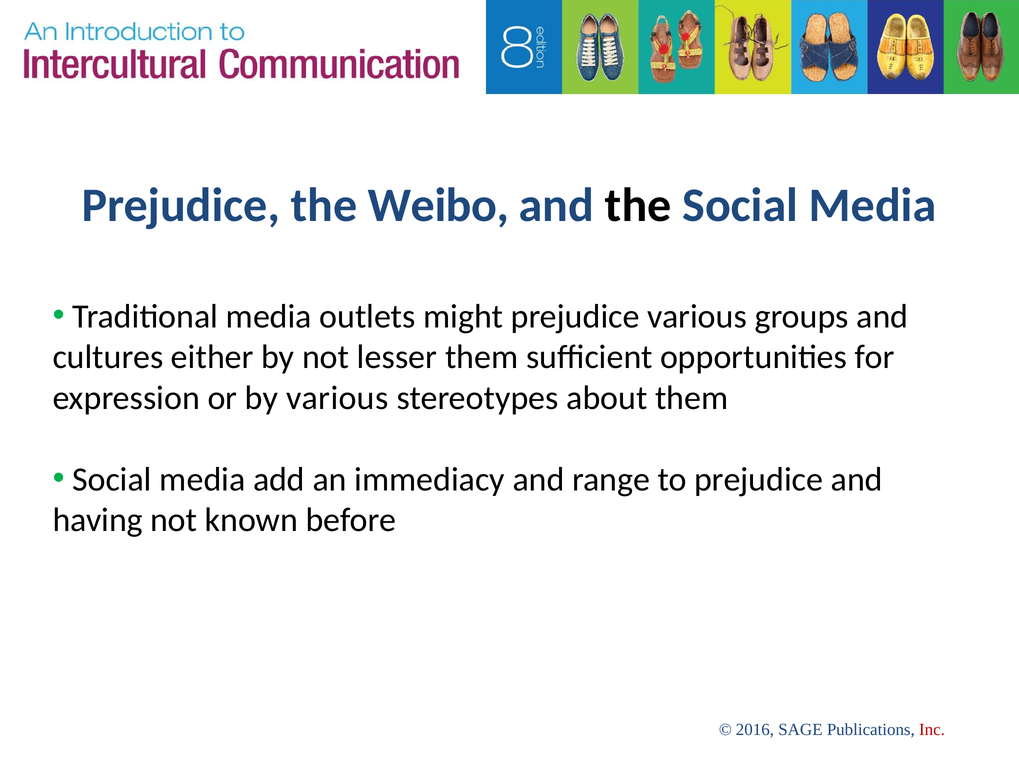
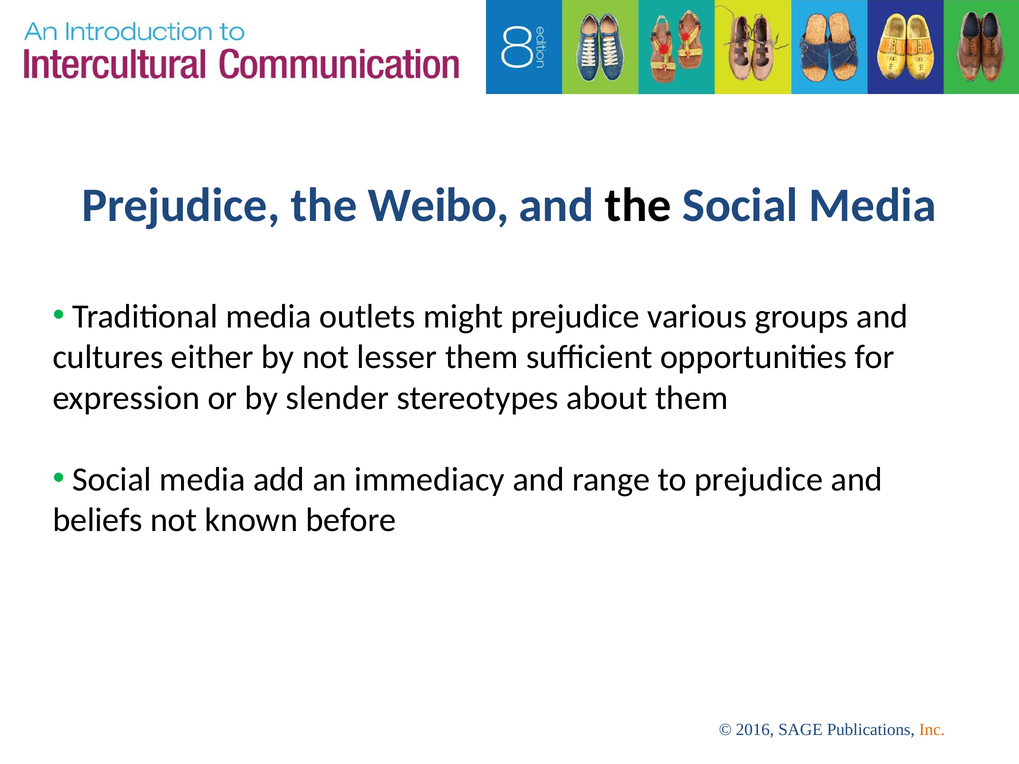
by various: various -> slender (337, 398)
having: having -> beliefs (98, 520)
Inc colour: red -> orange (932, 730)
